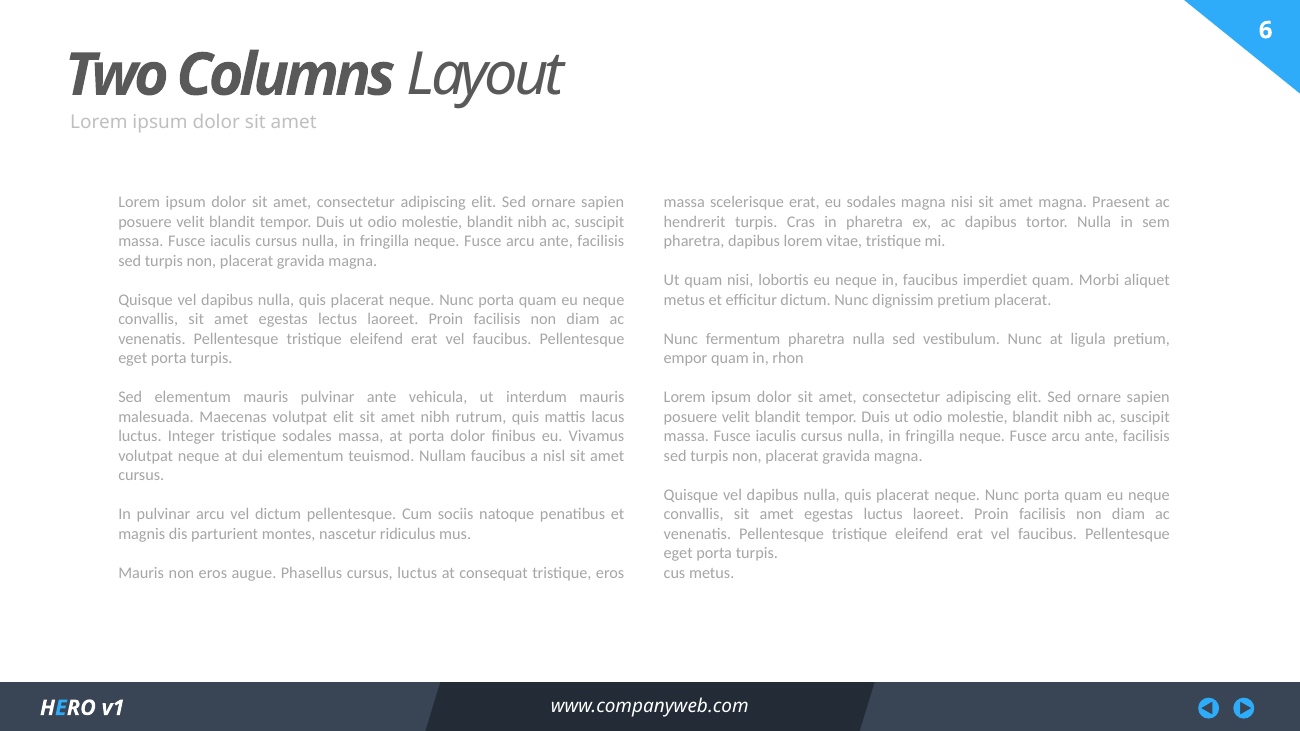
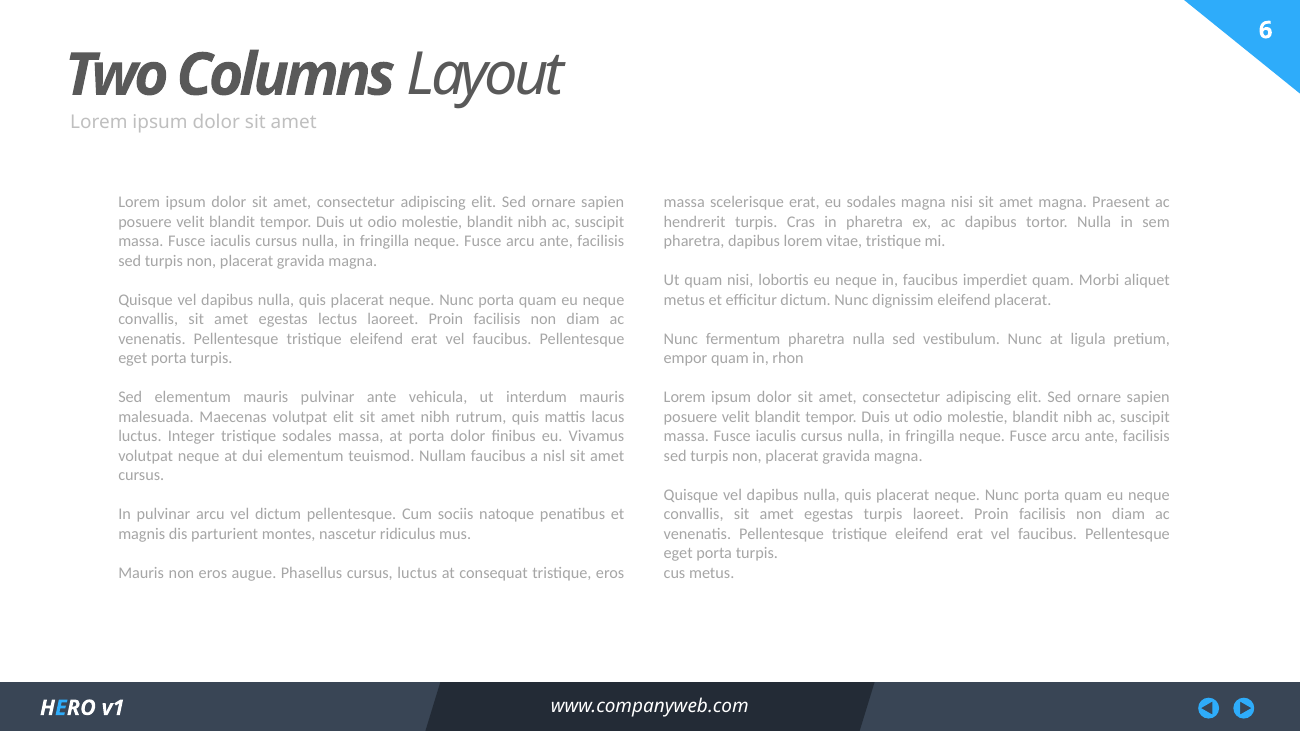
dignissim pretium: pretium -> eleifend (964, 300)
egestas luctus: luctus -> turpis (883, 514)
